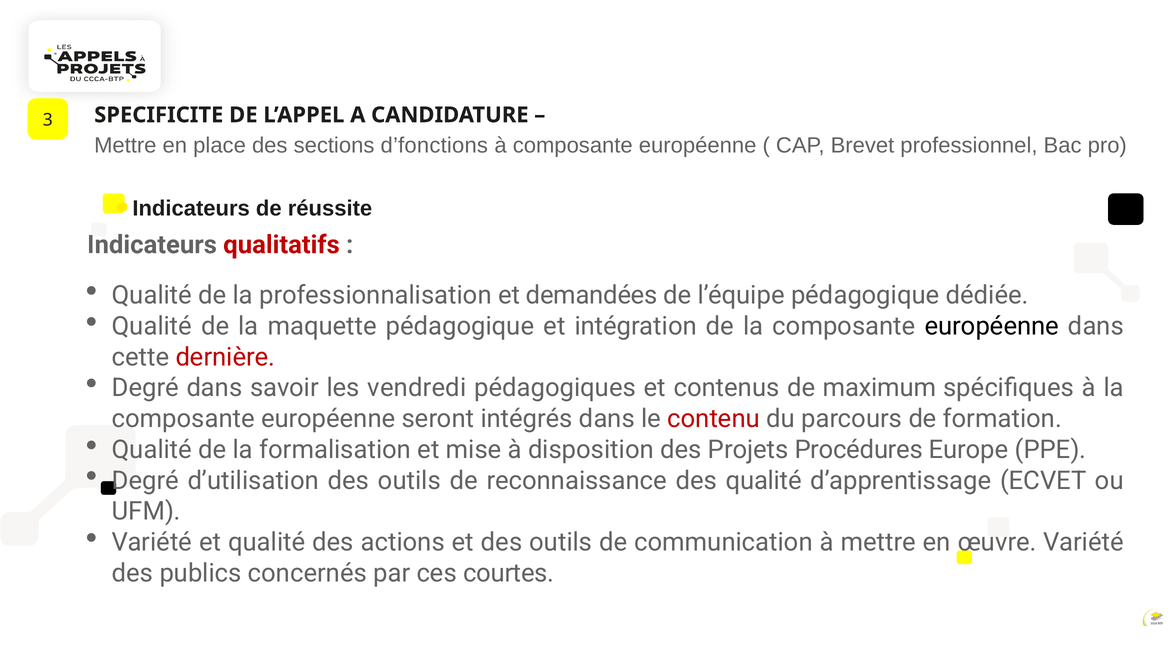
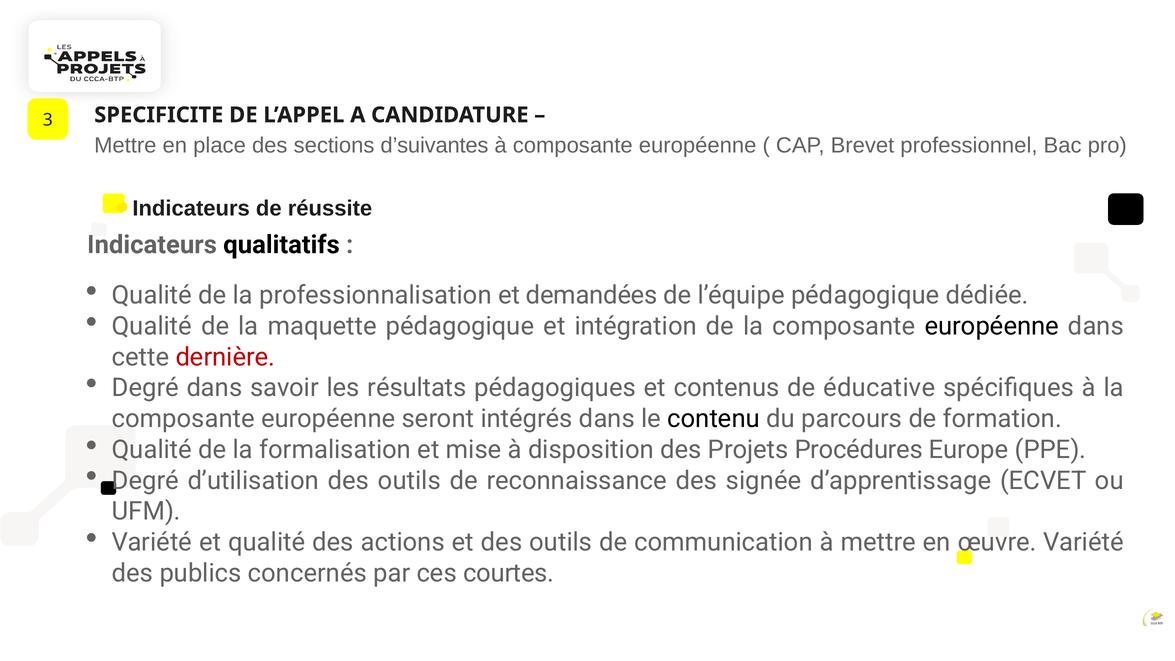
d’fonctions: d’fonctions -> d’suivantes (435, 146)
qualitatifs colour: red -> black (281, 245)
vendredi: vendredi -> résultats (417, 388)
maximum: maximum -> éducative (879, 388)
contenu colour: red -> black (714, 419)
des qualité: qualité -> signée (764, 481)
